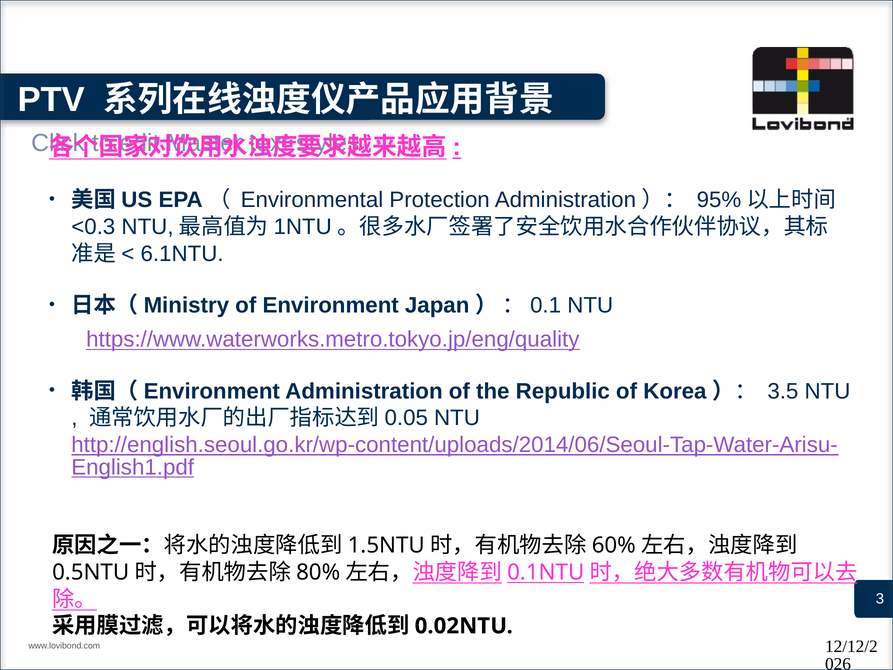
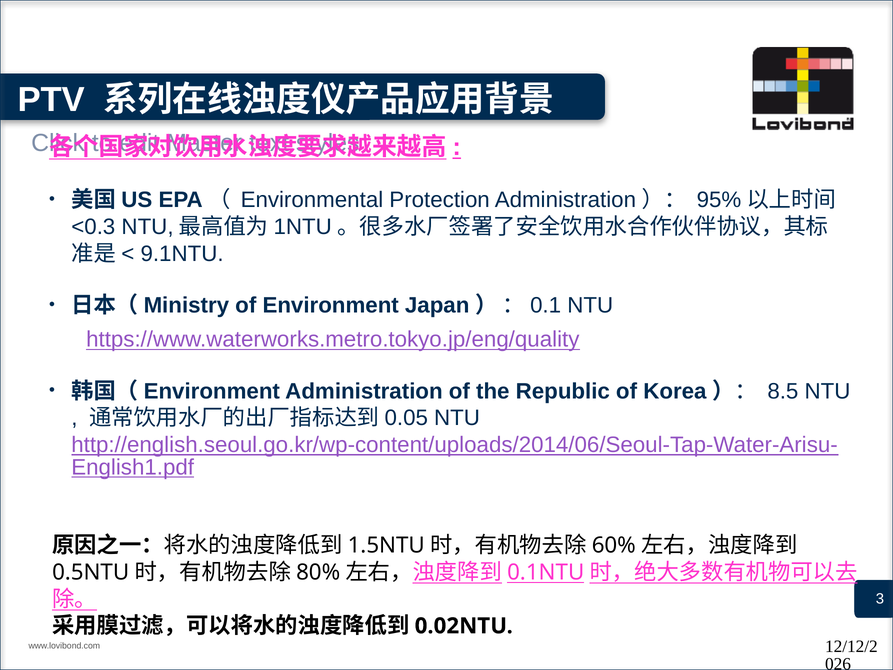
6.1NTU: 6.1NTU -> 9.1NTU (182, 254)
3.5: 3.5 -> 8.5 (783, 391)
